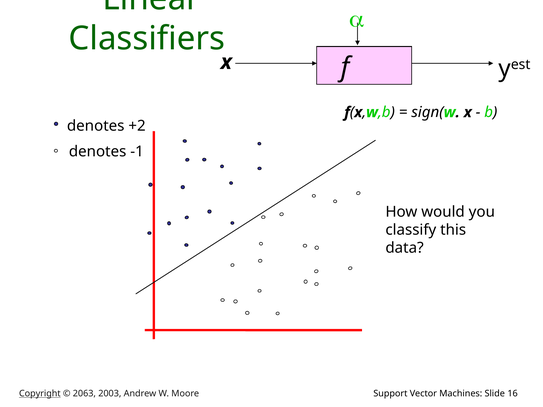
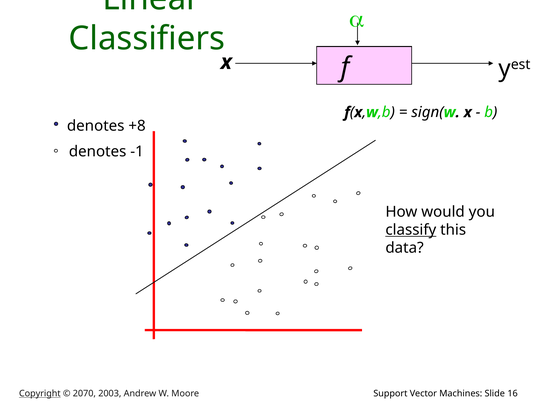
+2: +2 -> +8 (137, 126)
classify underline: none -> present (411, 230)
2063: 2063 -> 2070 (84, 394)
